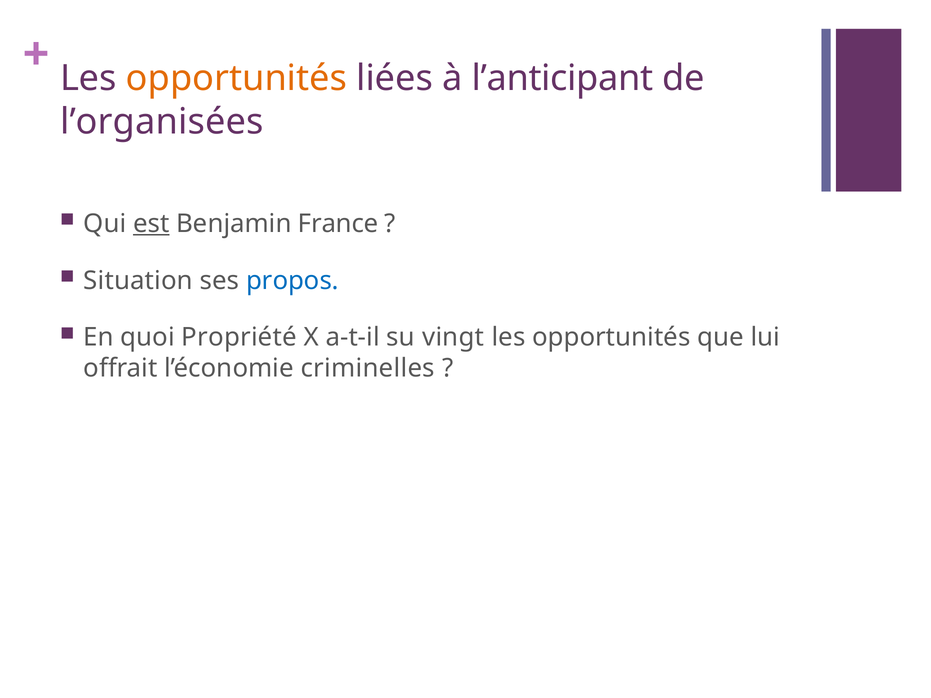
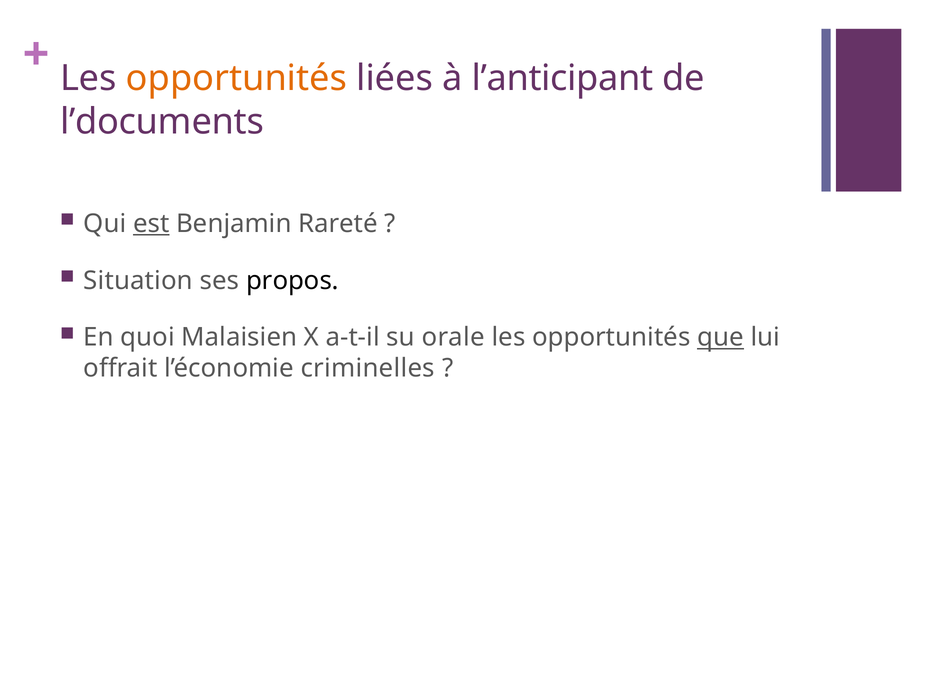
l’organisées: l’organisées -> l’documents (162, 122)
France: France -> Rareté (338, 224)
propos colour: blue -> black (292, 281)
Propriété: Propriété -> Malaisien (239, 338)
vingt: vingt -> orale (453, 338)
que underline: none -> present (720, 338)
